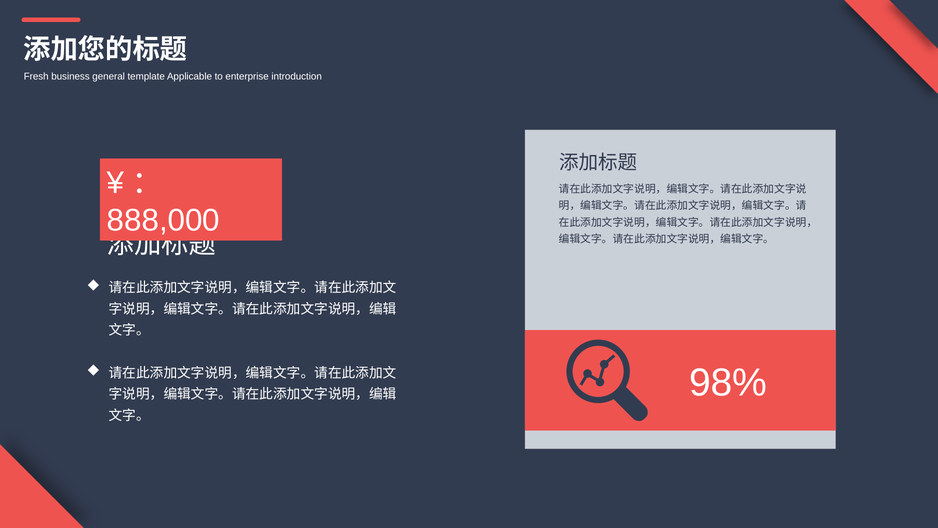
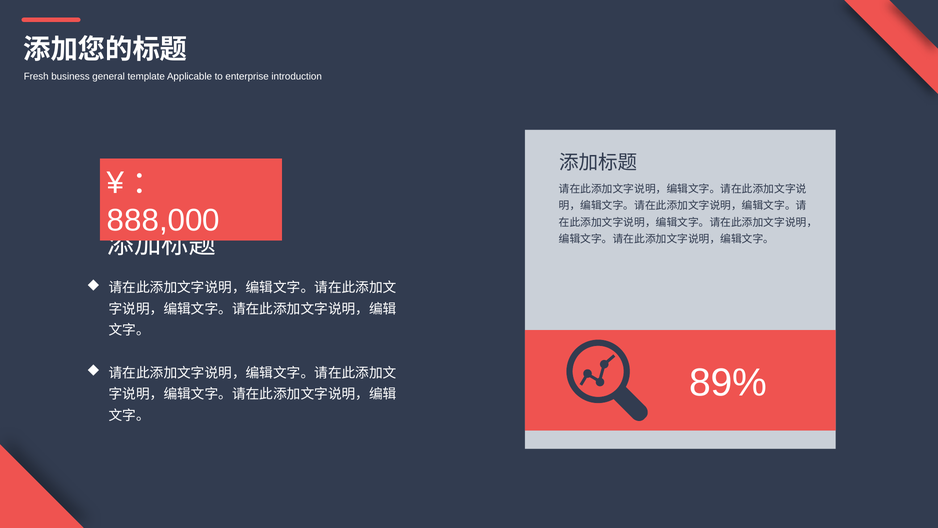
98%: 98% -> 89% (728, 382)
